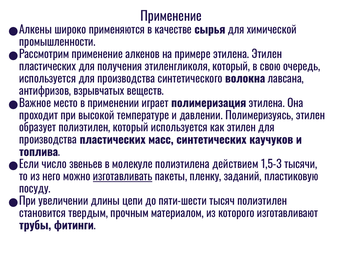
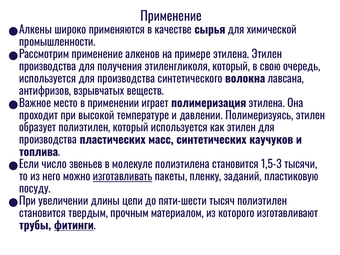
пластических: пластических -> производства (48, 67)
полиэтилена действием: действием -> становится (235, 164)
фитинги underline: none -> present (74, 226)
